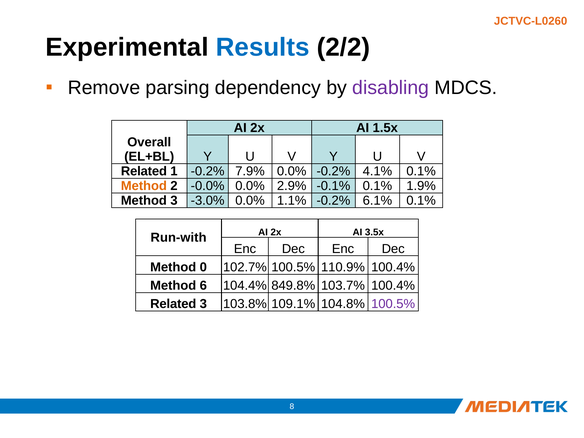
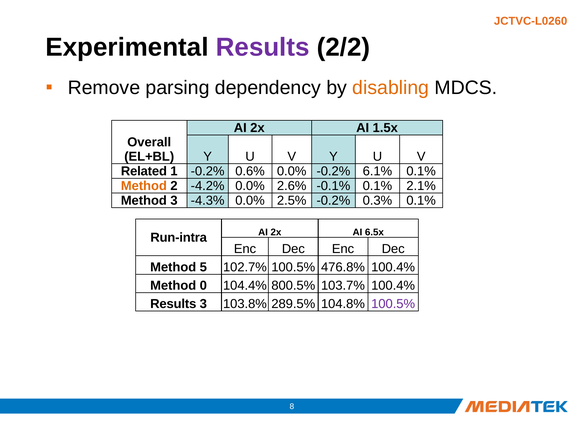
Results colour: blue -> purple (263, 47)
disabling colour: purple -> orange (391, 88)
7.9%: 7.9% -> 0.6% (250, 171)
4.1%: 4.1% -> 6.1% (377, 171)
-0.0%: -0.0% -> -4.2% (208, 186)
2.9%: 2.9% -> 2.6% (292, 186)
1.9%: 1.9% -> 2.1% (421, 186)
-3.0%: -3.0% -> -4.3% (208, 201)
1.1%: 1.1% -> 2.5% (292, 201)
6.1%: 6.1% -> 0.3% (377, 201)
Run-with: Run-with -> Run-intra (179, 238)
3.5x: 3.5x -> 6.5x (374, 232)
0: 0 -> 5 (203, 267)
110.9%: 110.9% -> 476.8% (343, 267)
6: 6 -> 0 (203, 286)
849.8%: 849.8% -> 800.5% (293, 286)
Related: Related -> Results (173, 304)
109.1%: 109.1% -> 289.5% (293, 304)
